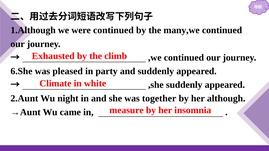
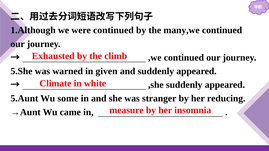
6.She: 6.She -> 5.She (21, 71)
pleased: pleased -> warned (68, 71)
party: party -> given (107, 71)
2.Aunt: 2.Aunt -> 5.Aunt (24, 99)
night: night -> some (68, 99)
together: together -> stranger (159, 99)
although: although -> reducing (226, 99)
